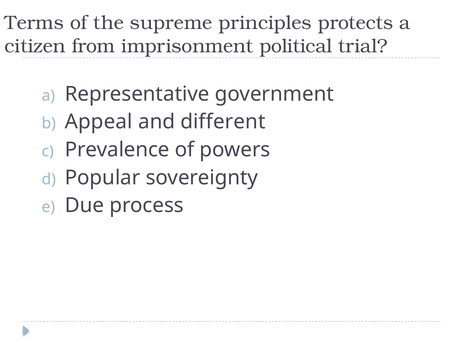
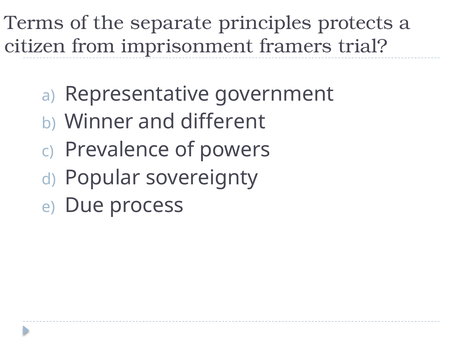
supreme: supreme -> separate (171, 23)
political: political -> framers (296, 46)
Appeal: Appeal -> Winner (99, 122)
